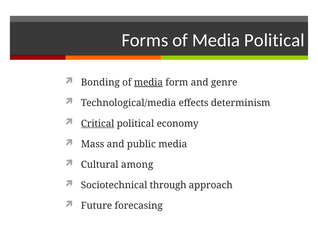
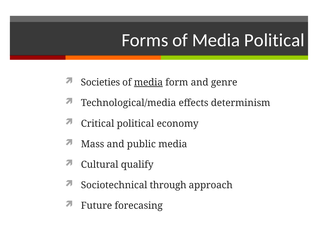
Bonding: Bonding -> Societies (100, 82)
Critical underline: present -> none (98, 123)
among: among -> qualify (137, 164)
